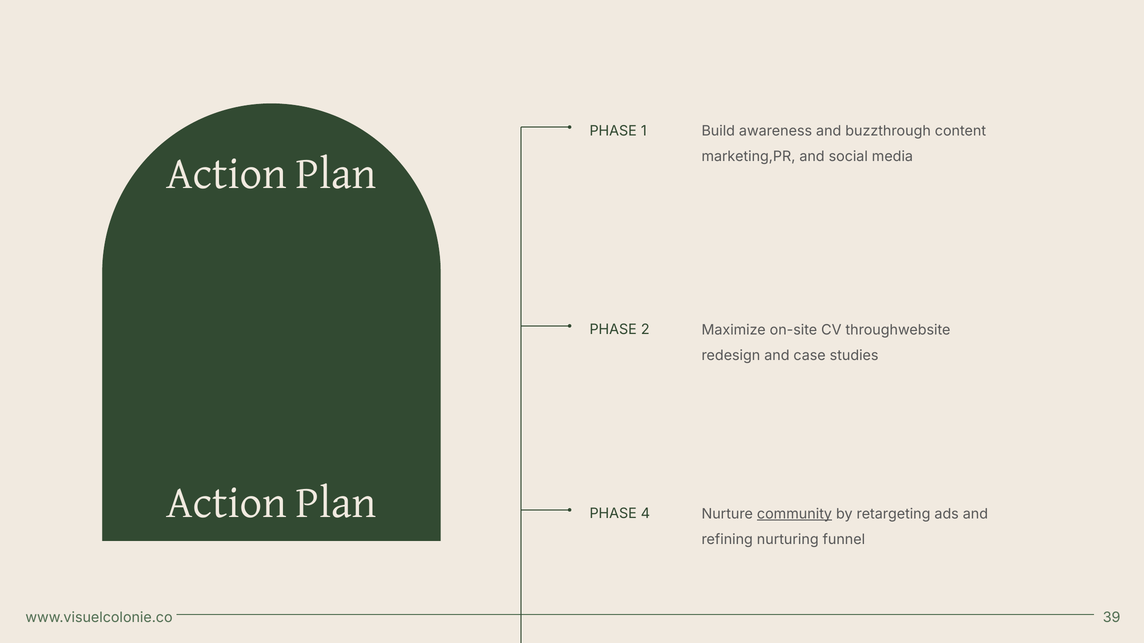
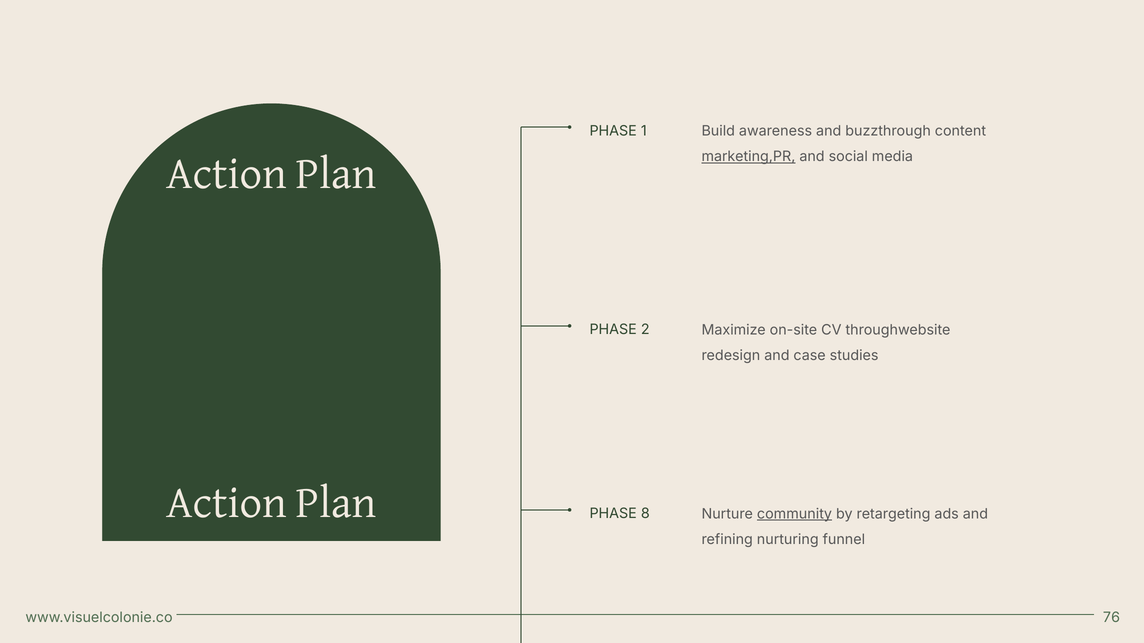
marketing,PR underline: none -> present (748, 157)
4: 4 -> 8 (645, 514)
39: 39 -> 76 (1111, 618)
